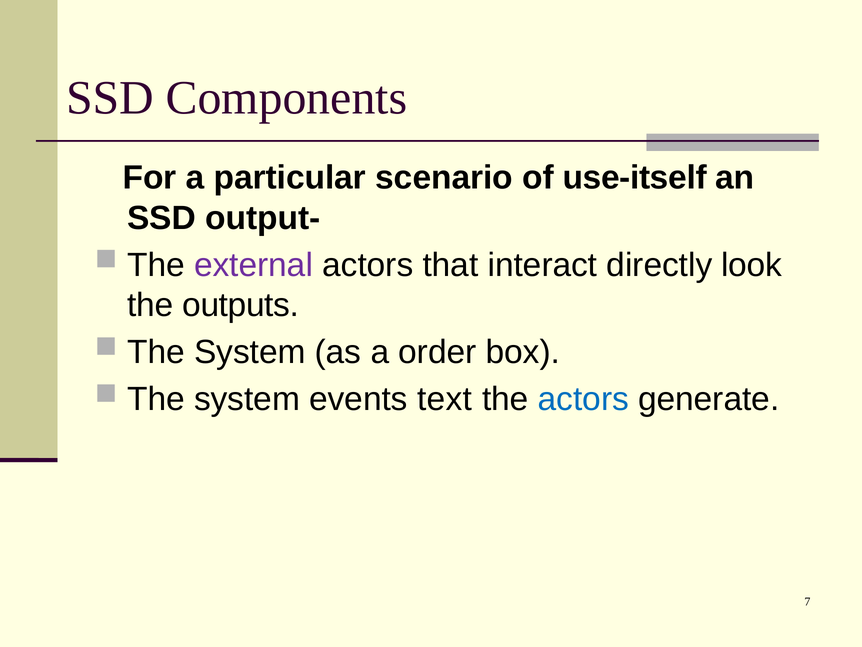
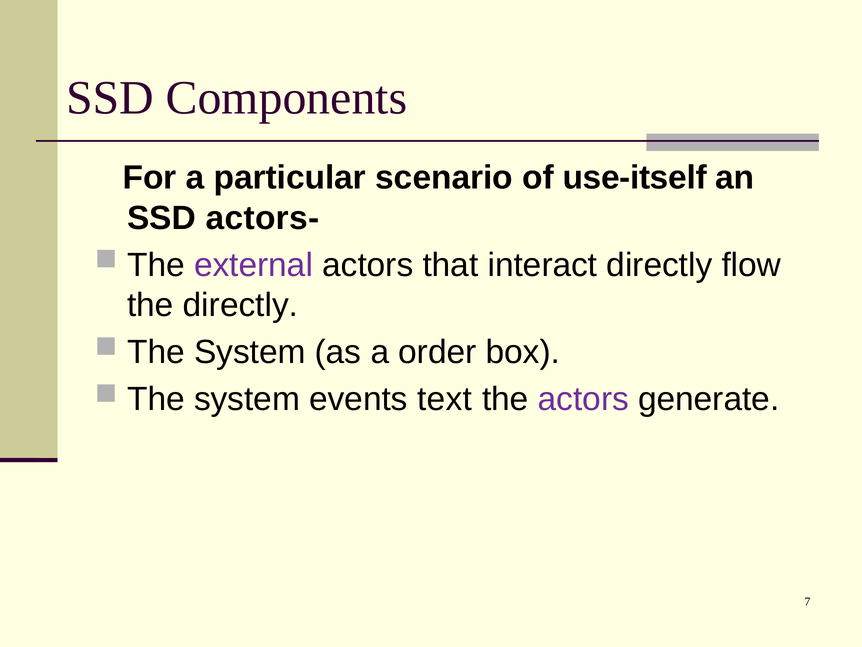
output-: output- -> actors- (263, 218)
look: look -> flow (751, 265)
the outputs: outputs -> directly (240, 305)
actors colour: blue -> purple (583, 399)
